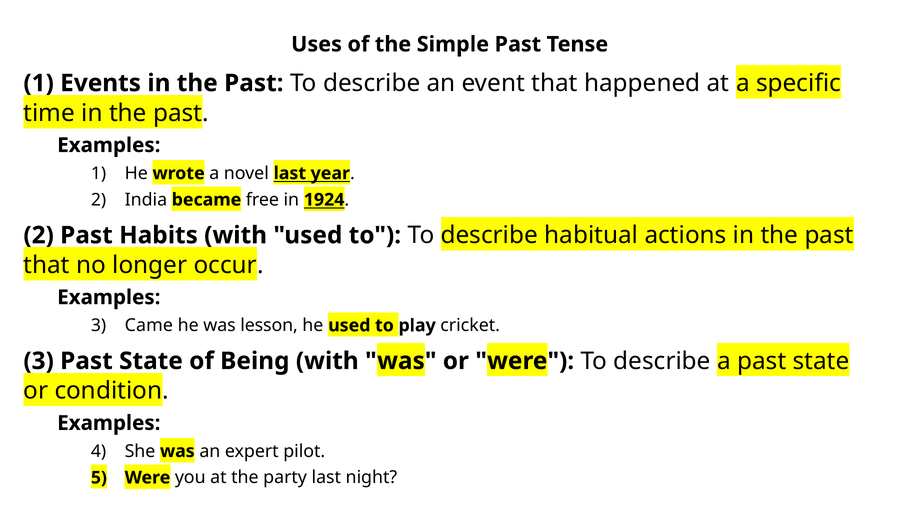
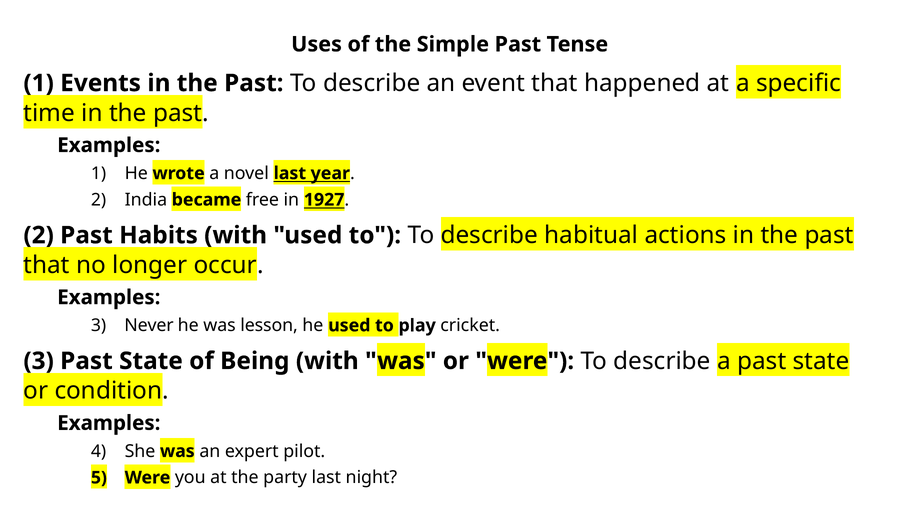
1924: 1924 -> 1927 (324, 200)
Came: Came -> Never (149, 326)
